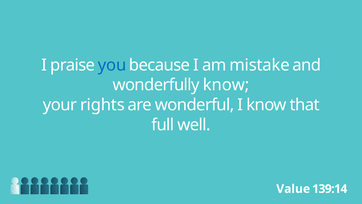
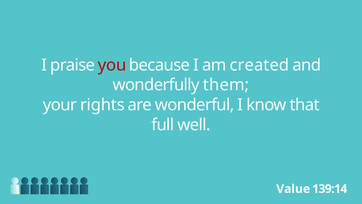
you colour: blue -> red (112, 65)
mistake: mistake -> created (259, 65)
wonderfully know: know -> them (226, 85)
